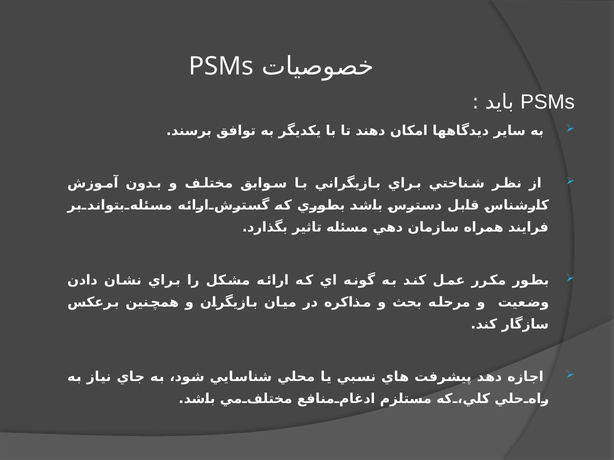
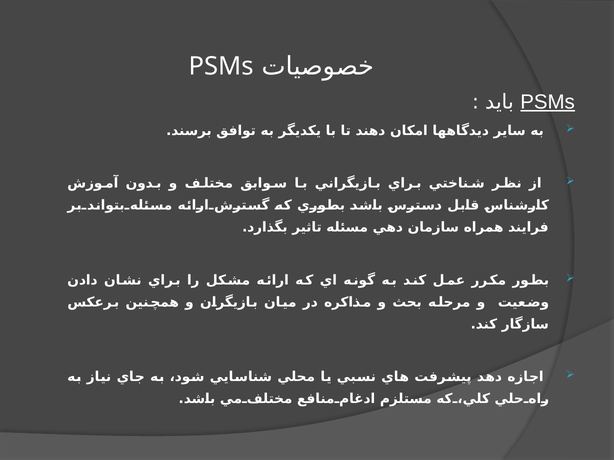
PSMs underline: none -> present (548, 102)
